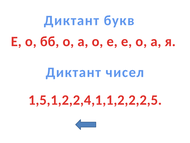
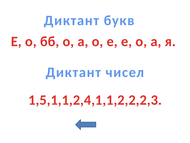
1,5,1,2,2,4,1,1,2,2,2,5: 1,5,1,2,2,4,1,1,2,2,2,5 -> 1,5,1,1,2,4,1,1,2,2,2,3 (95, 100)
